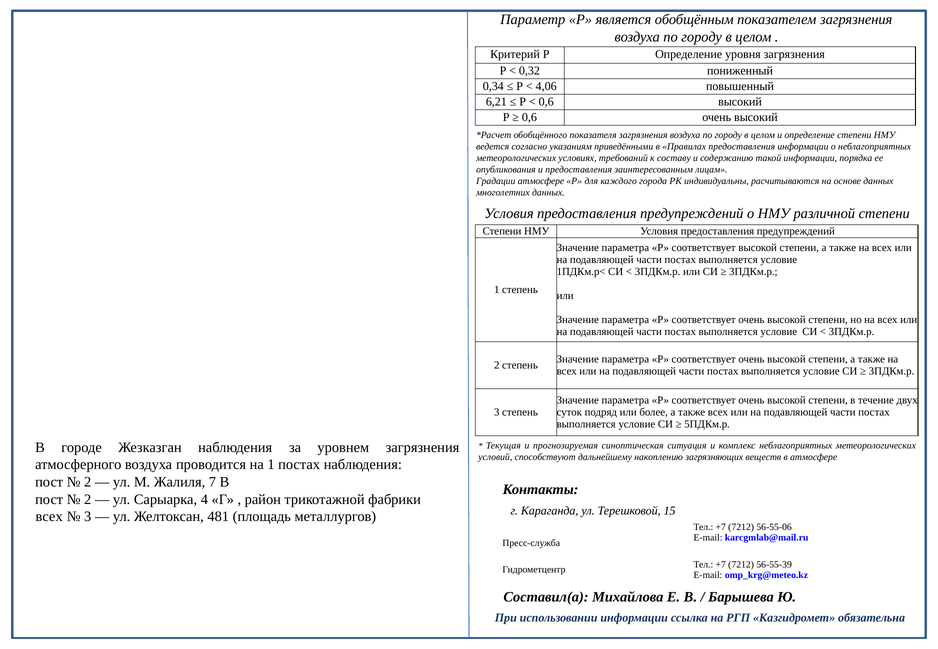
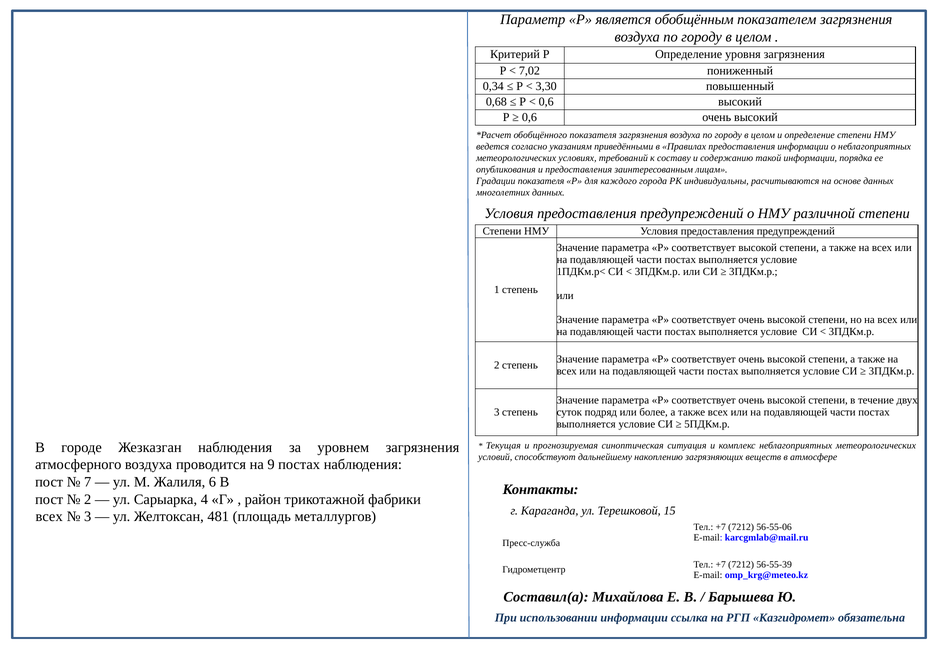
0,32: 0,32 -> 7,02 (529, 71)
4,06: 4,06 -> 3,30 (546, 86)
6,21: 6,21 -> 0,68 (496, 102)
Градации атмосфере: атмосфере -> показателя (541, 181)
на 1: 1 -> 9 (271, 465)
2: 2 -> 7 (88, 482)
7: 7 -> 6 (212, 482)
